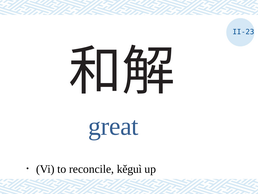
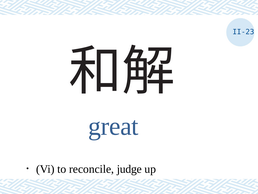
kěguì: kěguì -> judge (129, 169)
